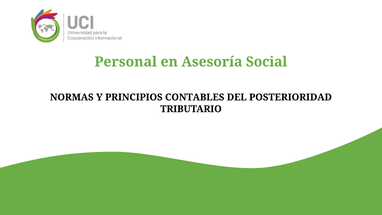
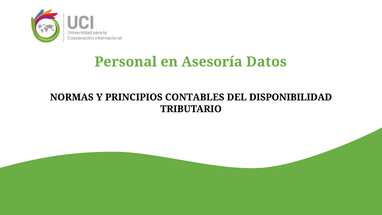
Social: Social -> Datos (266, 62)
POSTERIORIDAD: POSTERIORIDAD -> DISPONIBILIDAD (291, 97)
